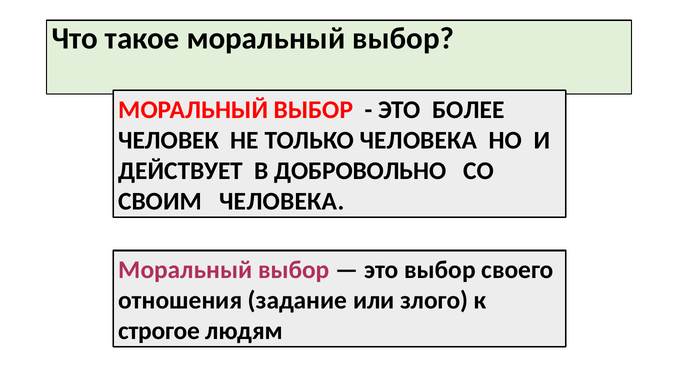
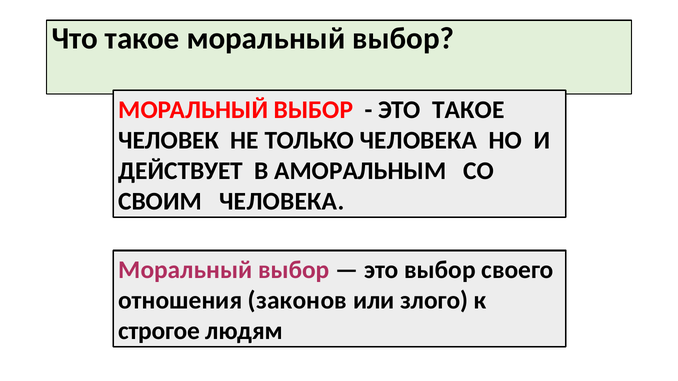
ЭТО БОЛЕЕ: БОЛЕЕ -> ТАКОЕ (468, 110)
ДОБРОВОЛЬНО: ДОБРОВОЛЬНО -> АМОРАЛЬНЫМ (360, 171)
задание: задание -> законов (297, 301)
